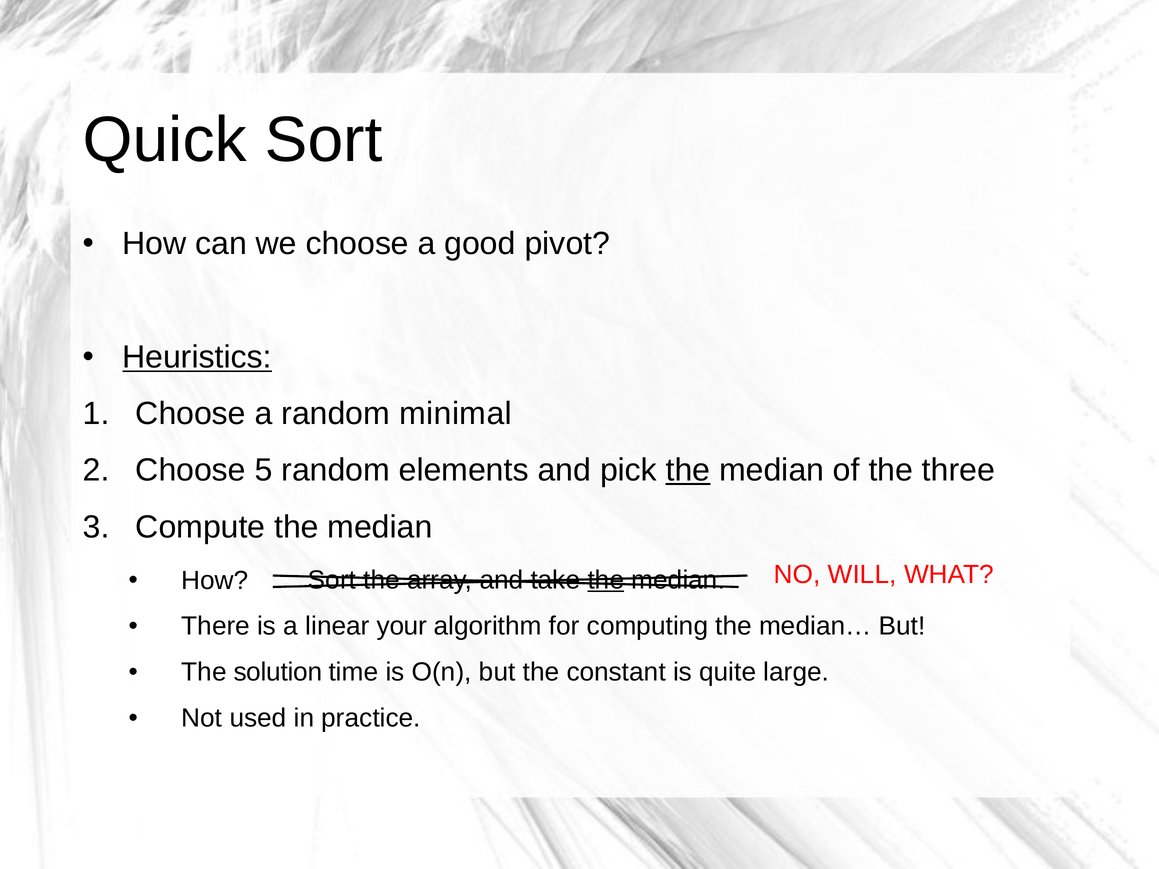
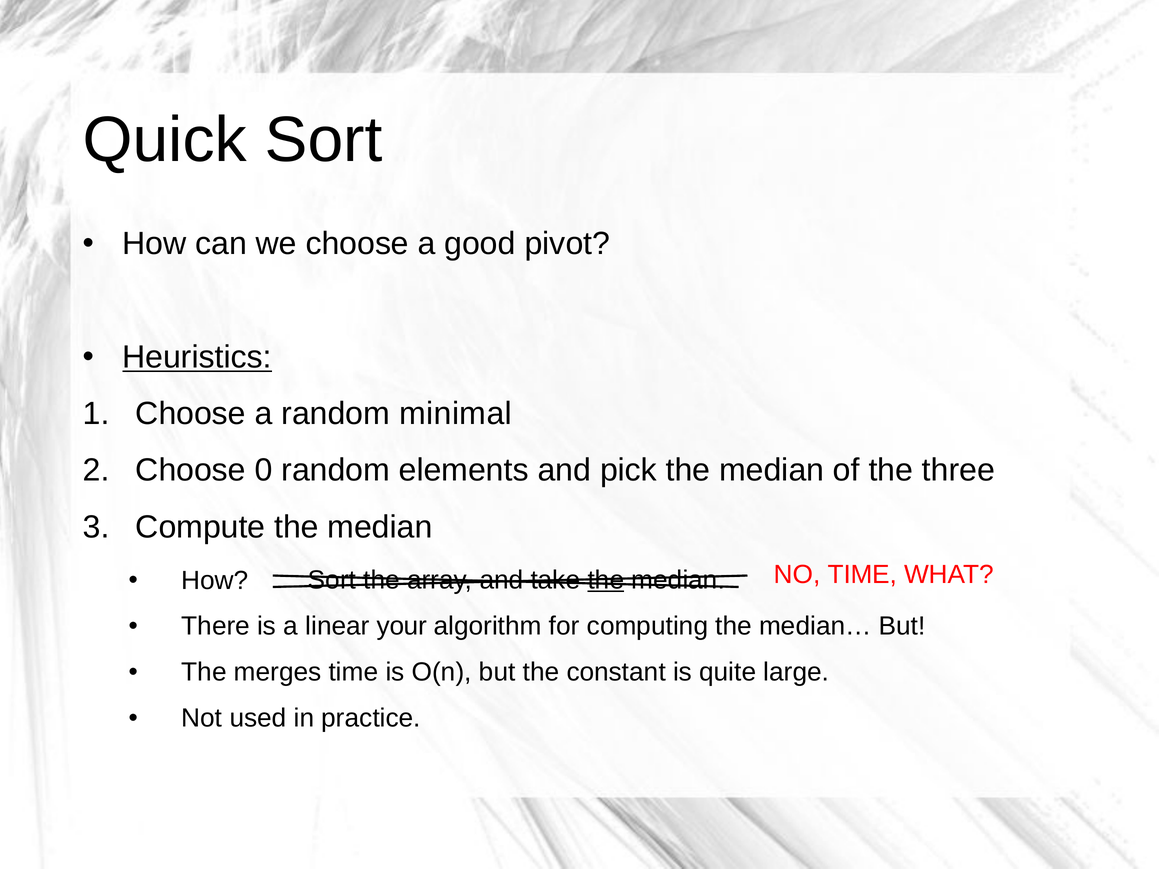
5: 5 -> 0 (264, 470)
the underline: present -> none (688, 470)
NO WILL: WILL -> TIME (862, 575)
solution: solution -> merges (278, 672)
